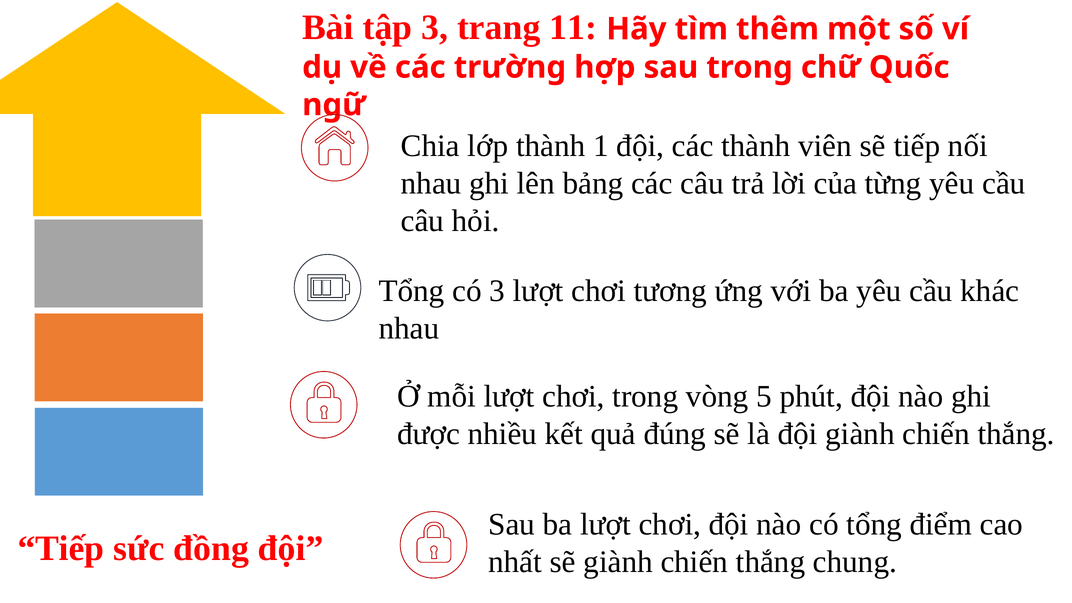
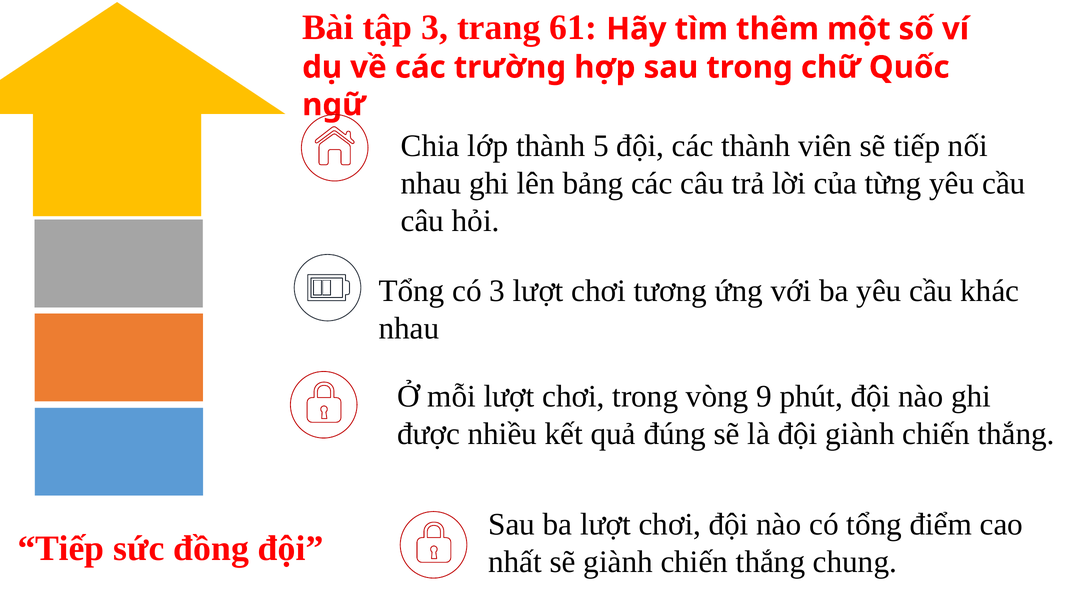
11: 11 -> 61 (573, 27)
1: 1 -> 5 (601, 146)
5: 5 -> 9 (764, 396)
